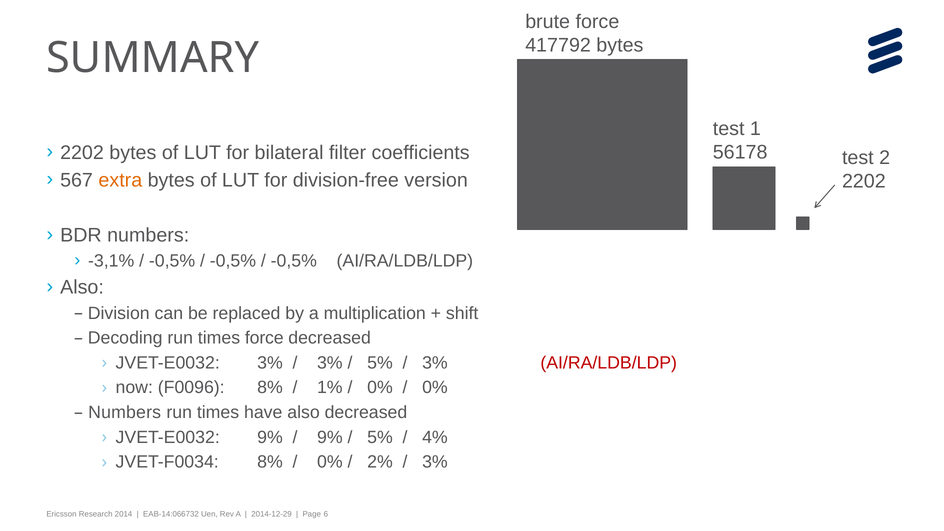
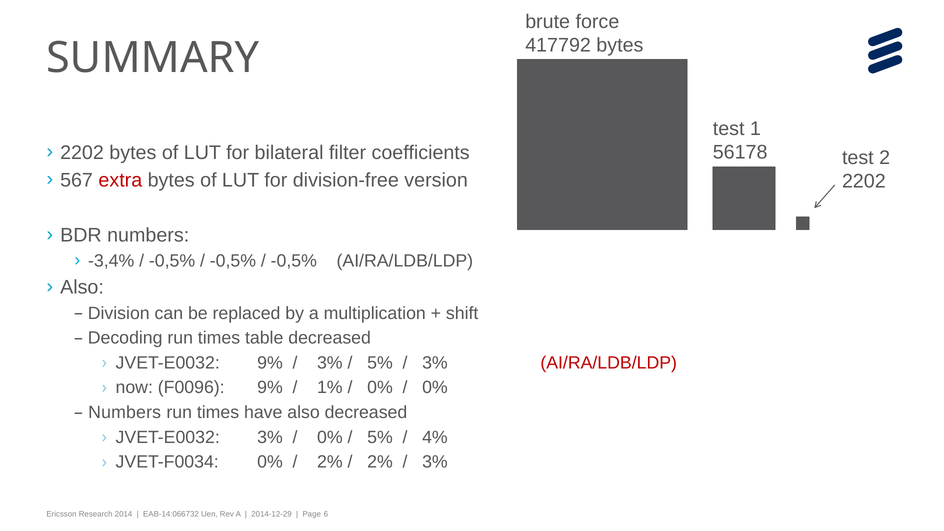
extra colour: orange -> red (120, 180)
-3,1%: -3,1% -> -3,4% (111, 261)
times force: force -> table (264, 338)
JVET-E0032 3%: 3% -> 9% (270, 363)
F0096 8%: 8% -> 9% (270, 388)
JVET-E0032 9%: 9% -> 3% (270, 437)
9%: 9% -> 0% (330, 437)
JVET-F0034 8%: 8% -> 0% (270, 462)
0%: 0% -> 2% (330, 462)
